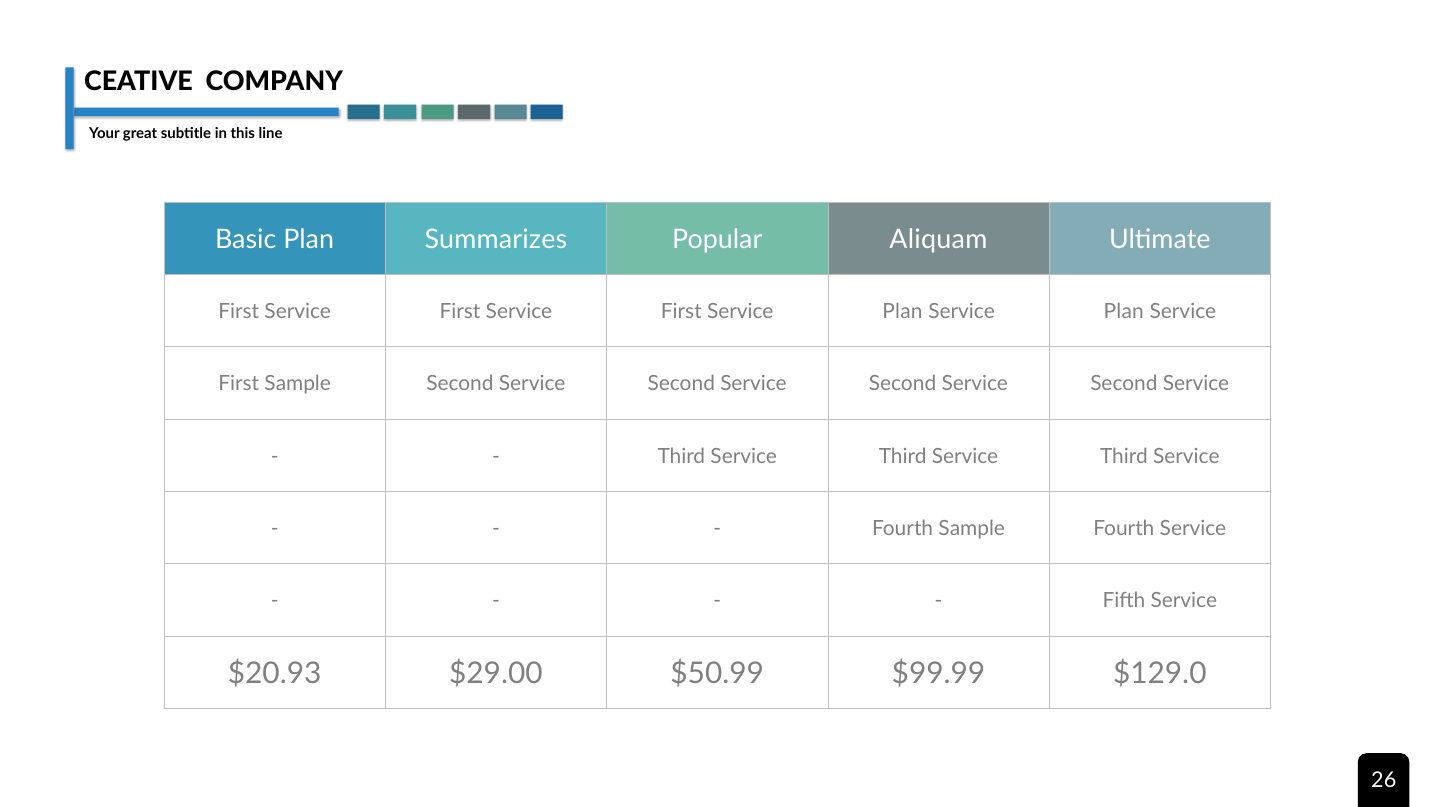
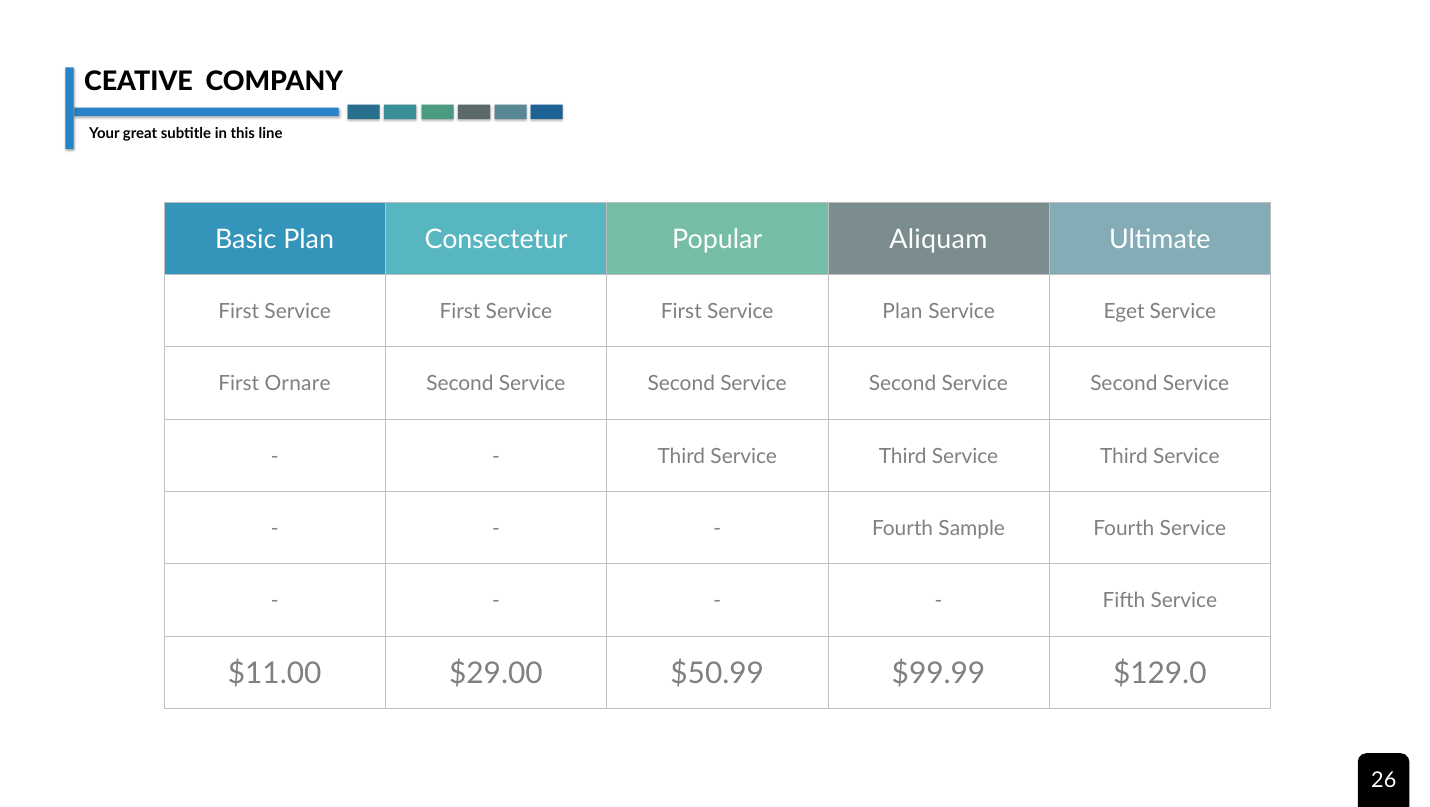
Summarizes: Summarizes -> Consectetur (496, 239)
Plan: Plan -> Eget (1124, 311)
First Sample: Sample -> Ornare (298, 383)
$20.93: $20.93 -> $11.00 (275, 673)
